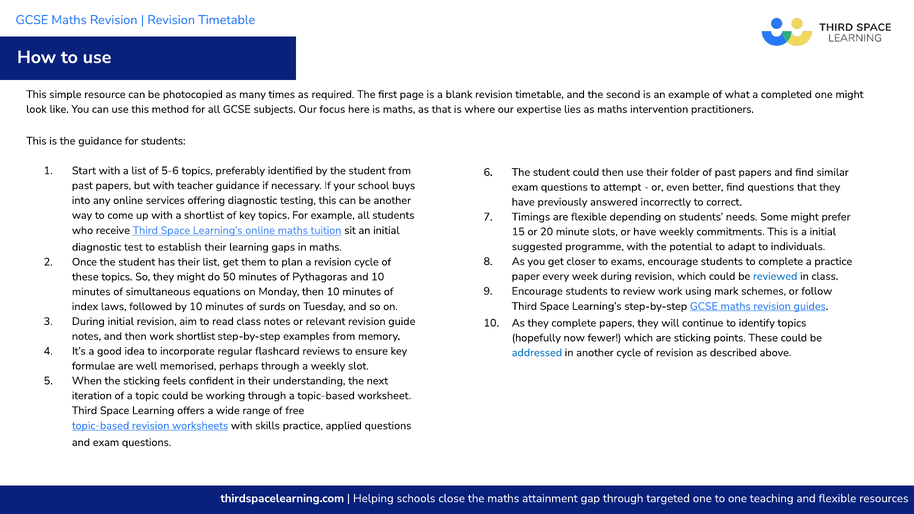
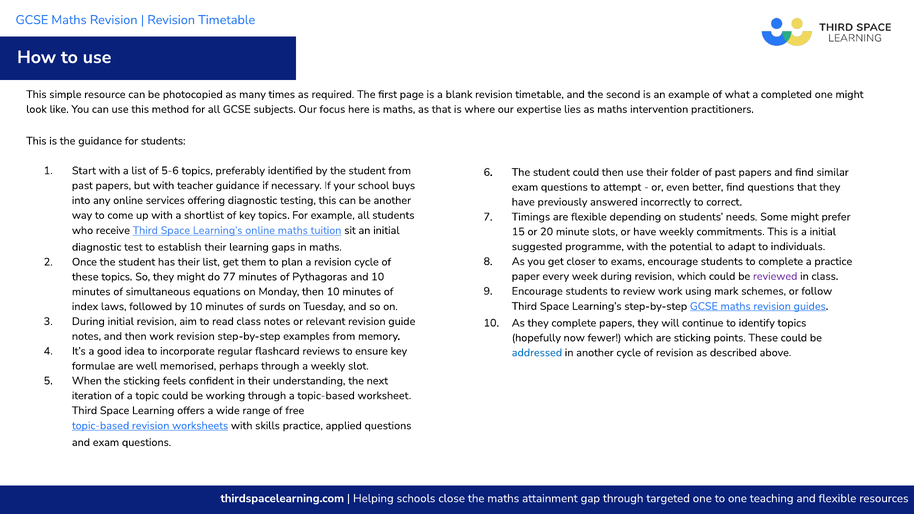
reviewed colour: blue -> purple (775, 276)
50: 50 -> 77 (229, 277)
work shortlist: shortlist -> revision (196, 336)
